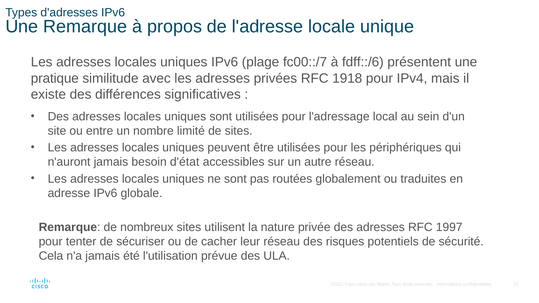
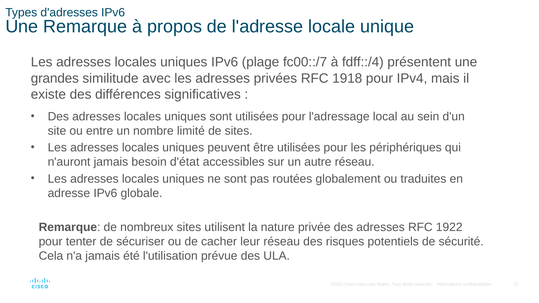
fdff::/6: fdff::/6 -> fdff::/4 (363, 62)
pratique: pratique -> grandes (55, 78)
1997: 1997 -> 1922 (449, 227)
